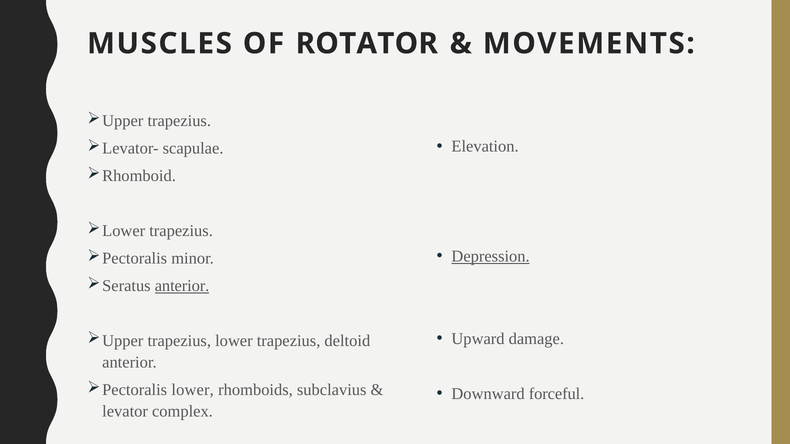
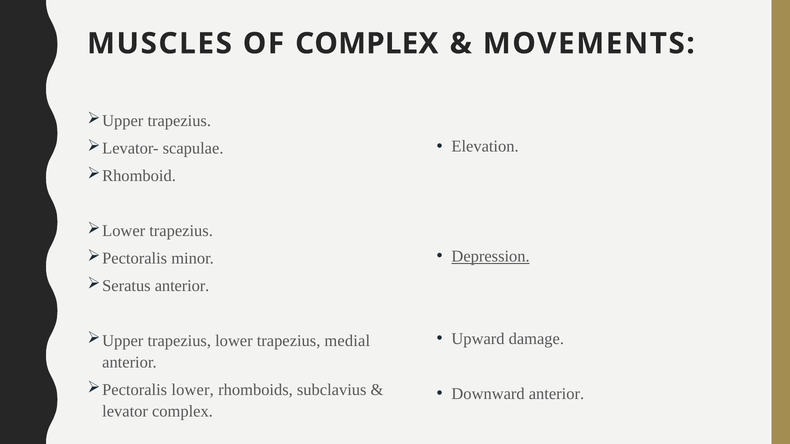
OF ROTATOR: ROTATOR -> COMPLEX (367, 44)
anterior underline: present -> none (182, 286)
deltoid: deltoid -> medial (347, 341)
Downward forceful: forceful -> anterior (556, 394)
